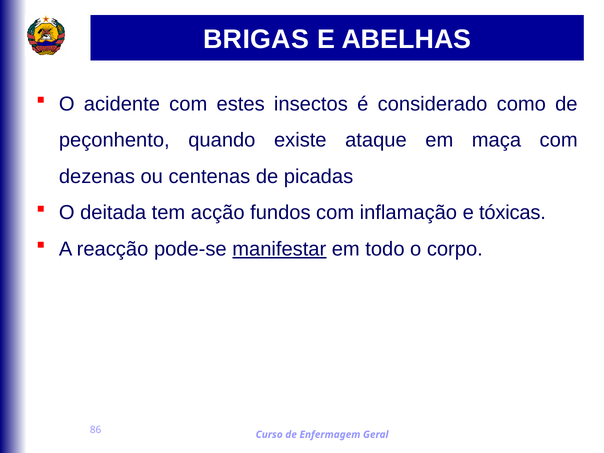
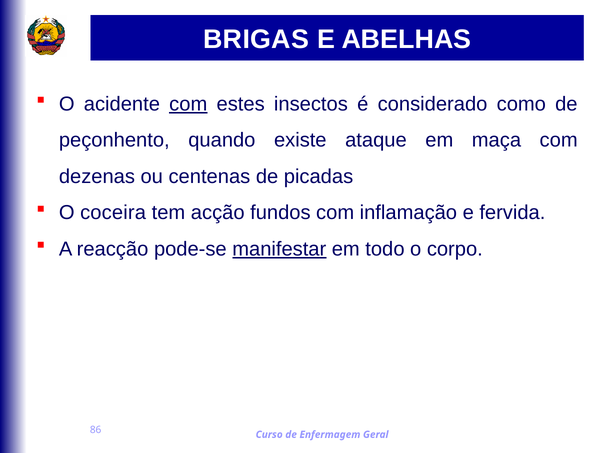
com underline: none -> present (188, 104)
deitada: deitada -> coceira (113, 213)
tóxicas: tóxicas -> fervida (512, 213)
